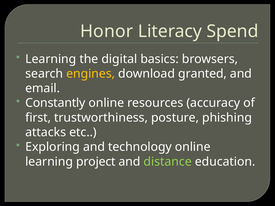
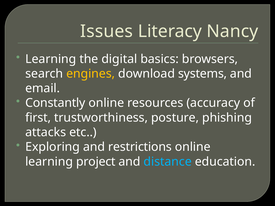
Honor: Honor -> Issues (107, 31)
Spend: Spend -> Nancy (232, 31)
granted: granted -> systems (203, 74)
technology: technology -> restrictions (140, 147)
distance colour: light green -> light blue (168, 162)
